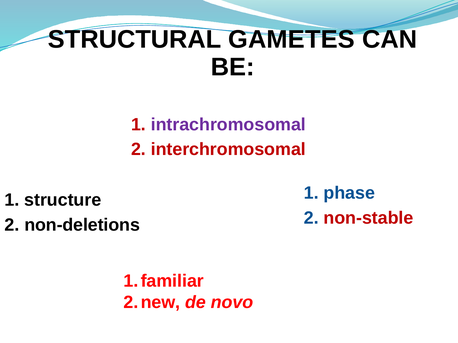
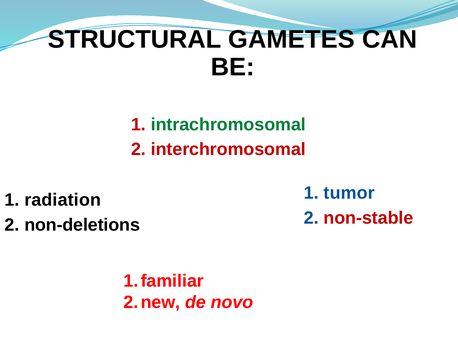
intrachromosomal colour: purple -> green (228, 125)
phase: phase -> tumor (349, 193)
structure: structure -> radiation (63, 200)
